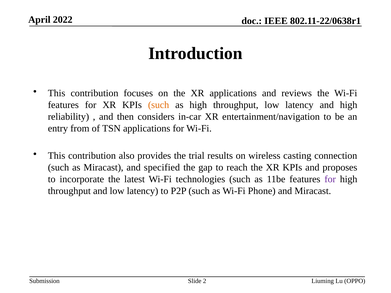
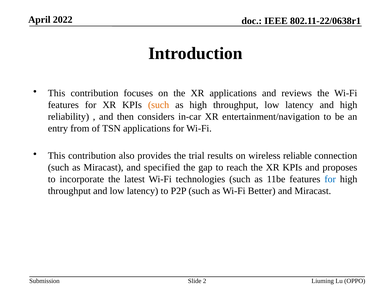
casting: casting -> reliable (297, 156)
for colour: purple -> blue (330, 179)
Phone: Phone -> Better (262, 191)
